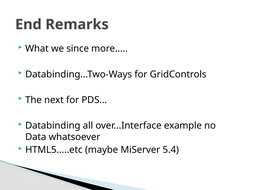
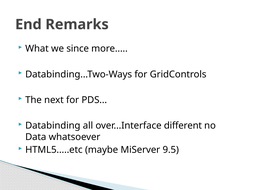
example: example -> different (183, 125)
5.4: 5.4 -> 9.5 (171, 150)
